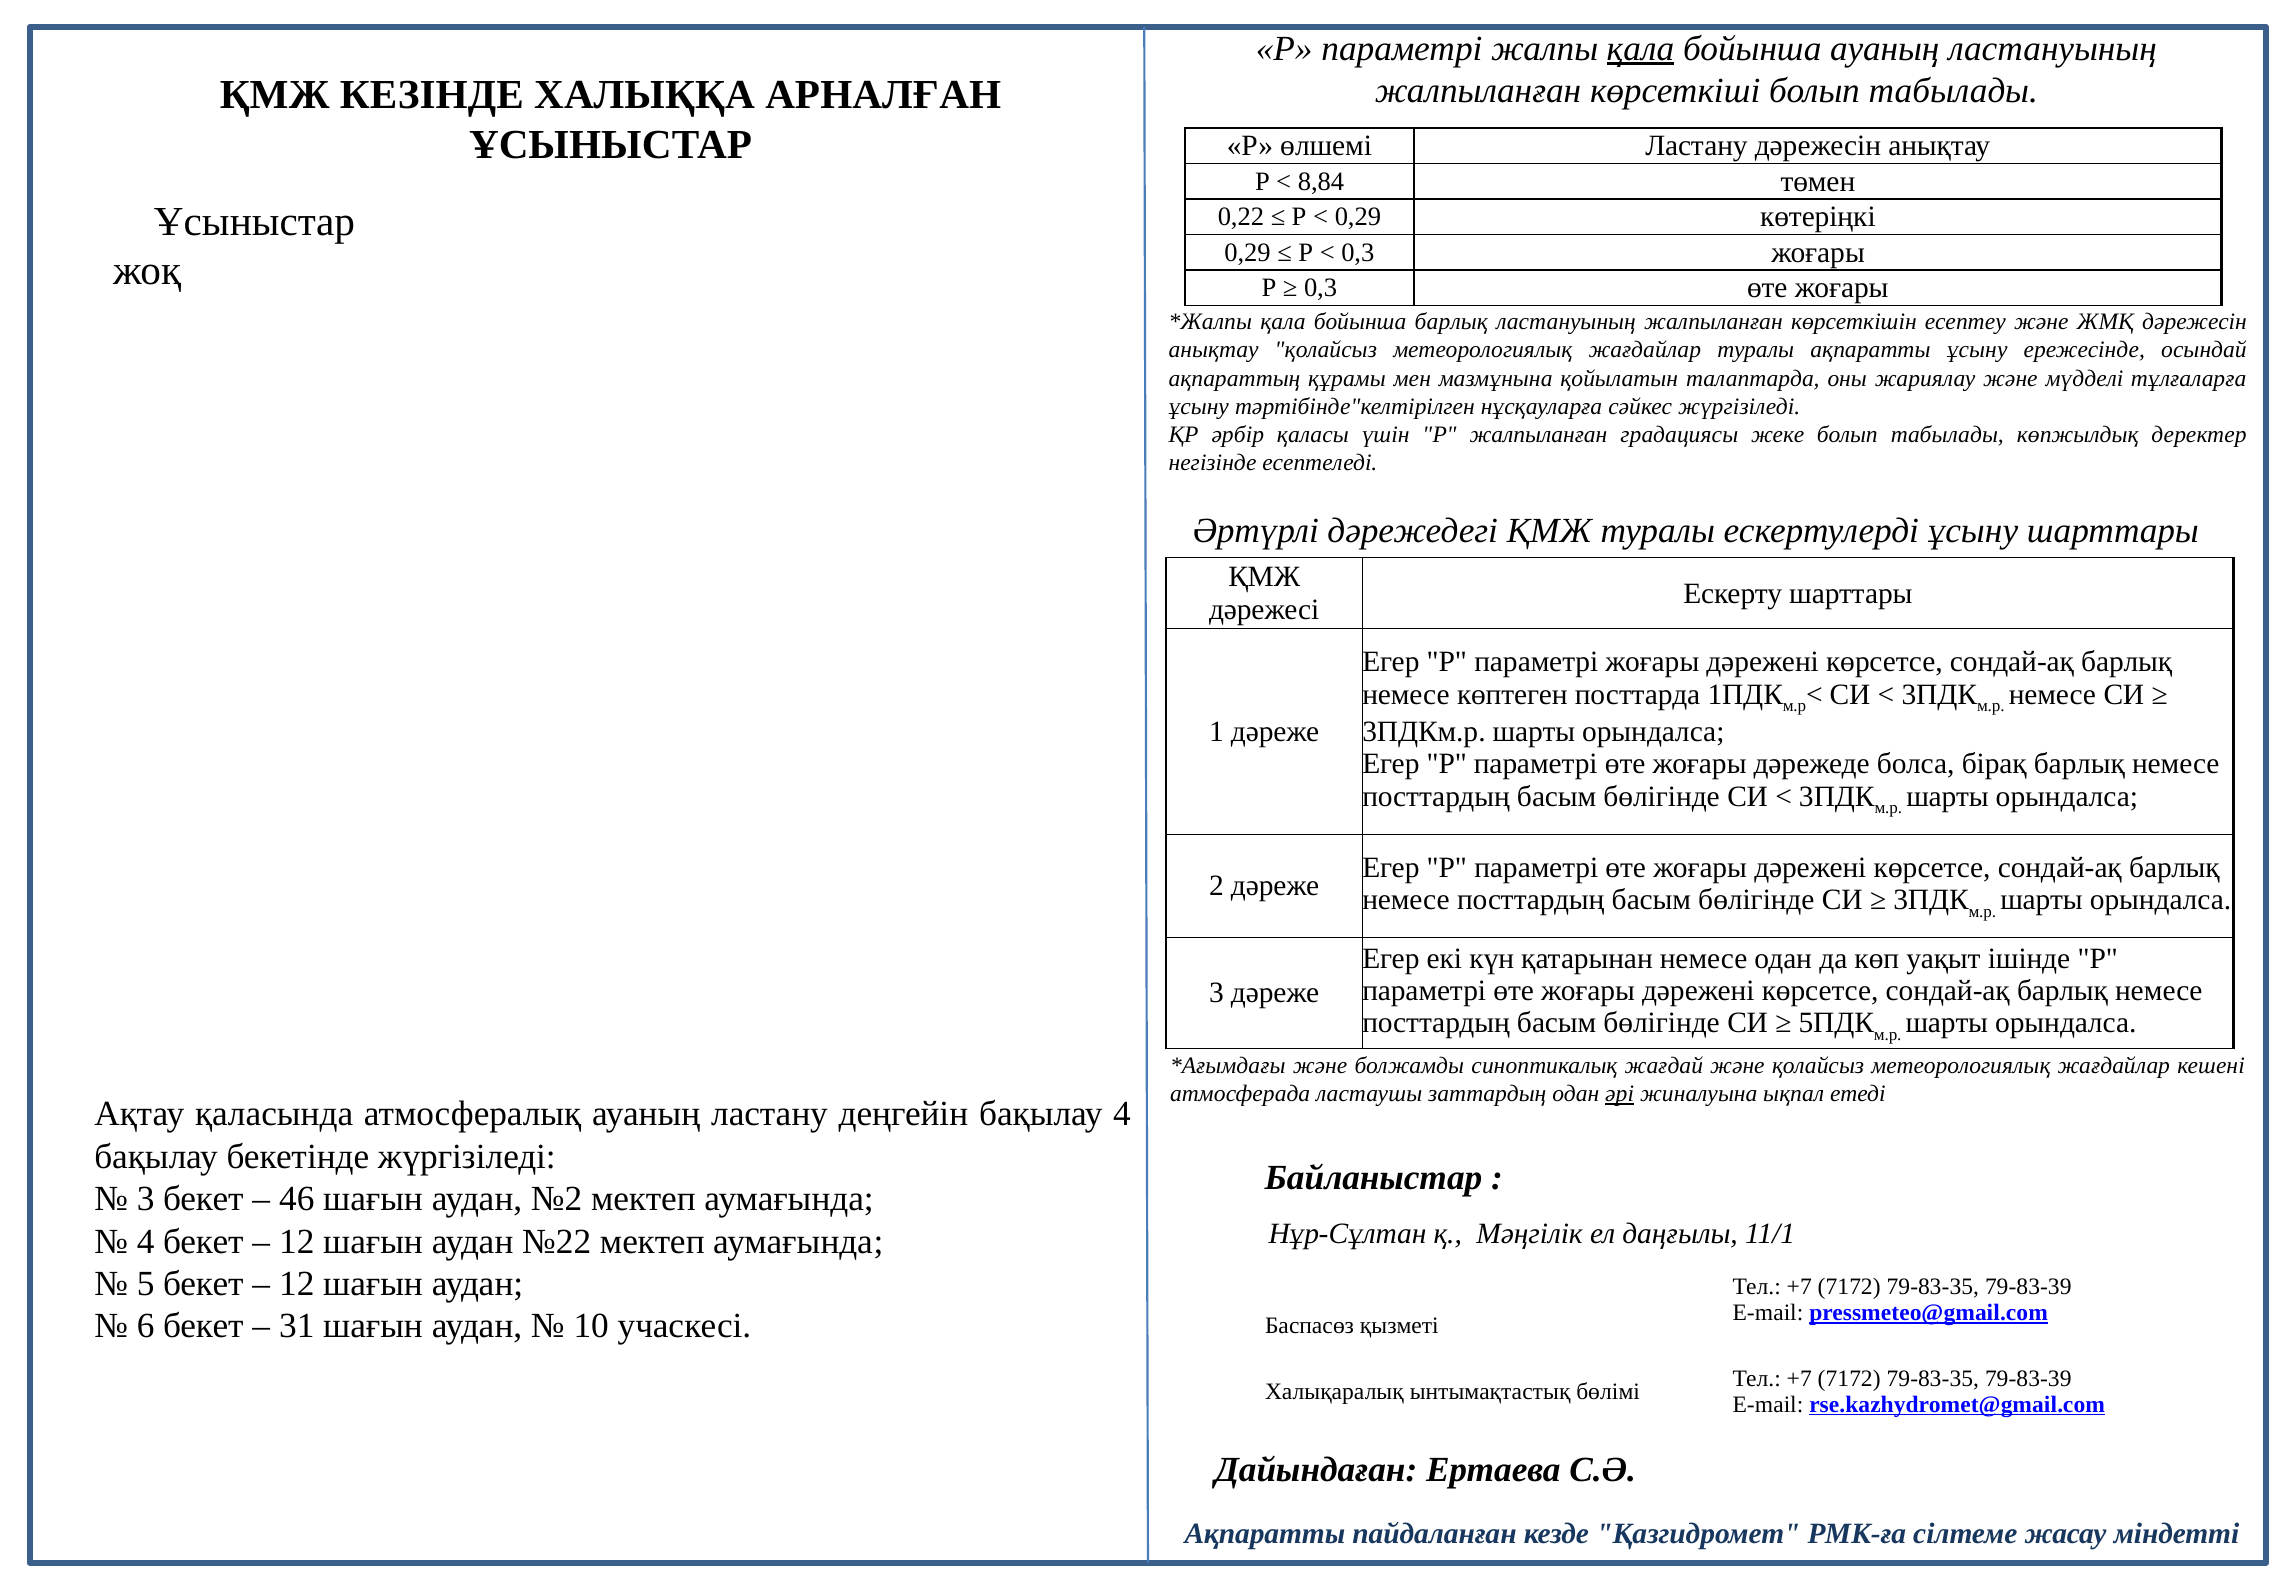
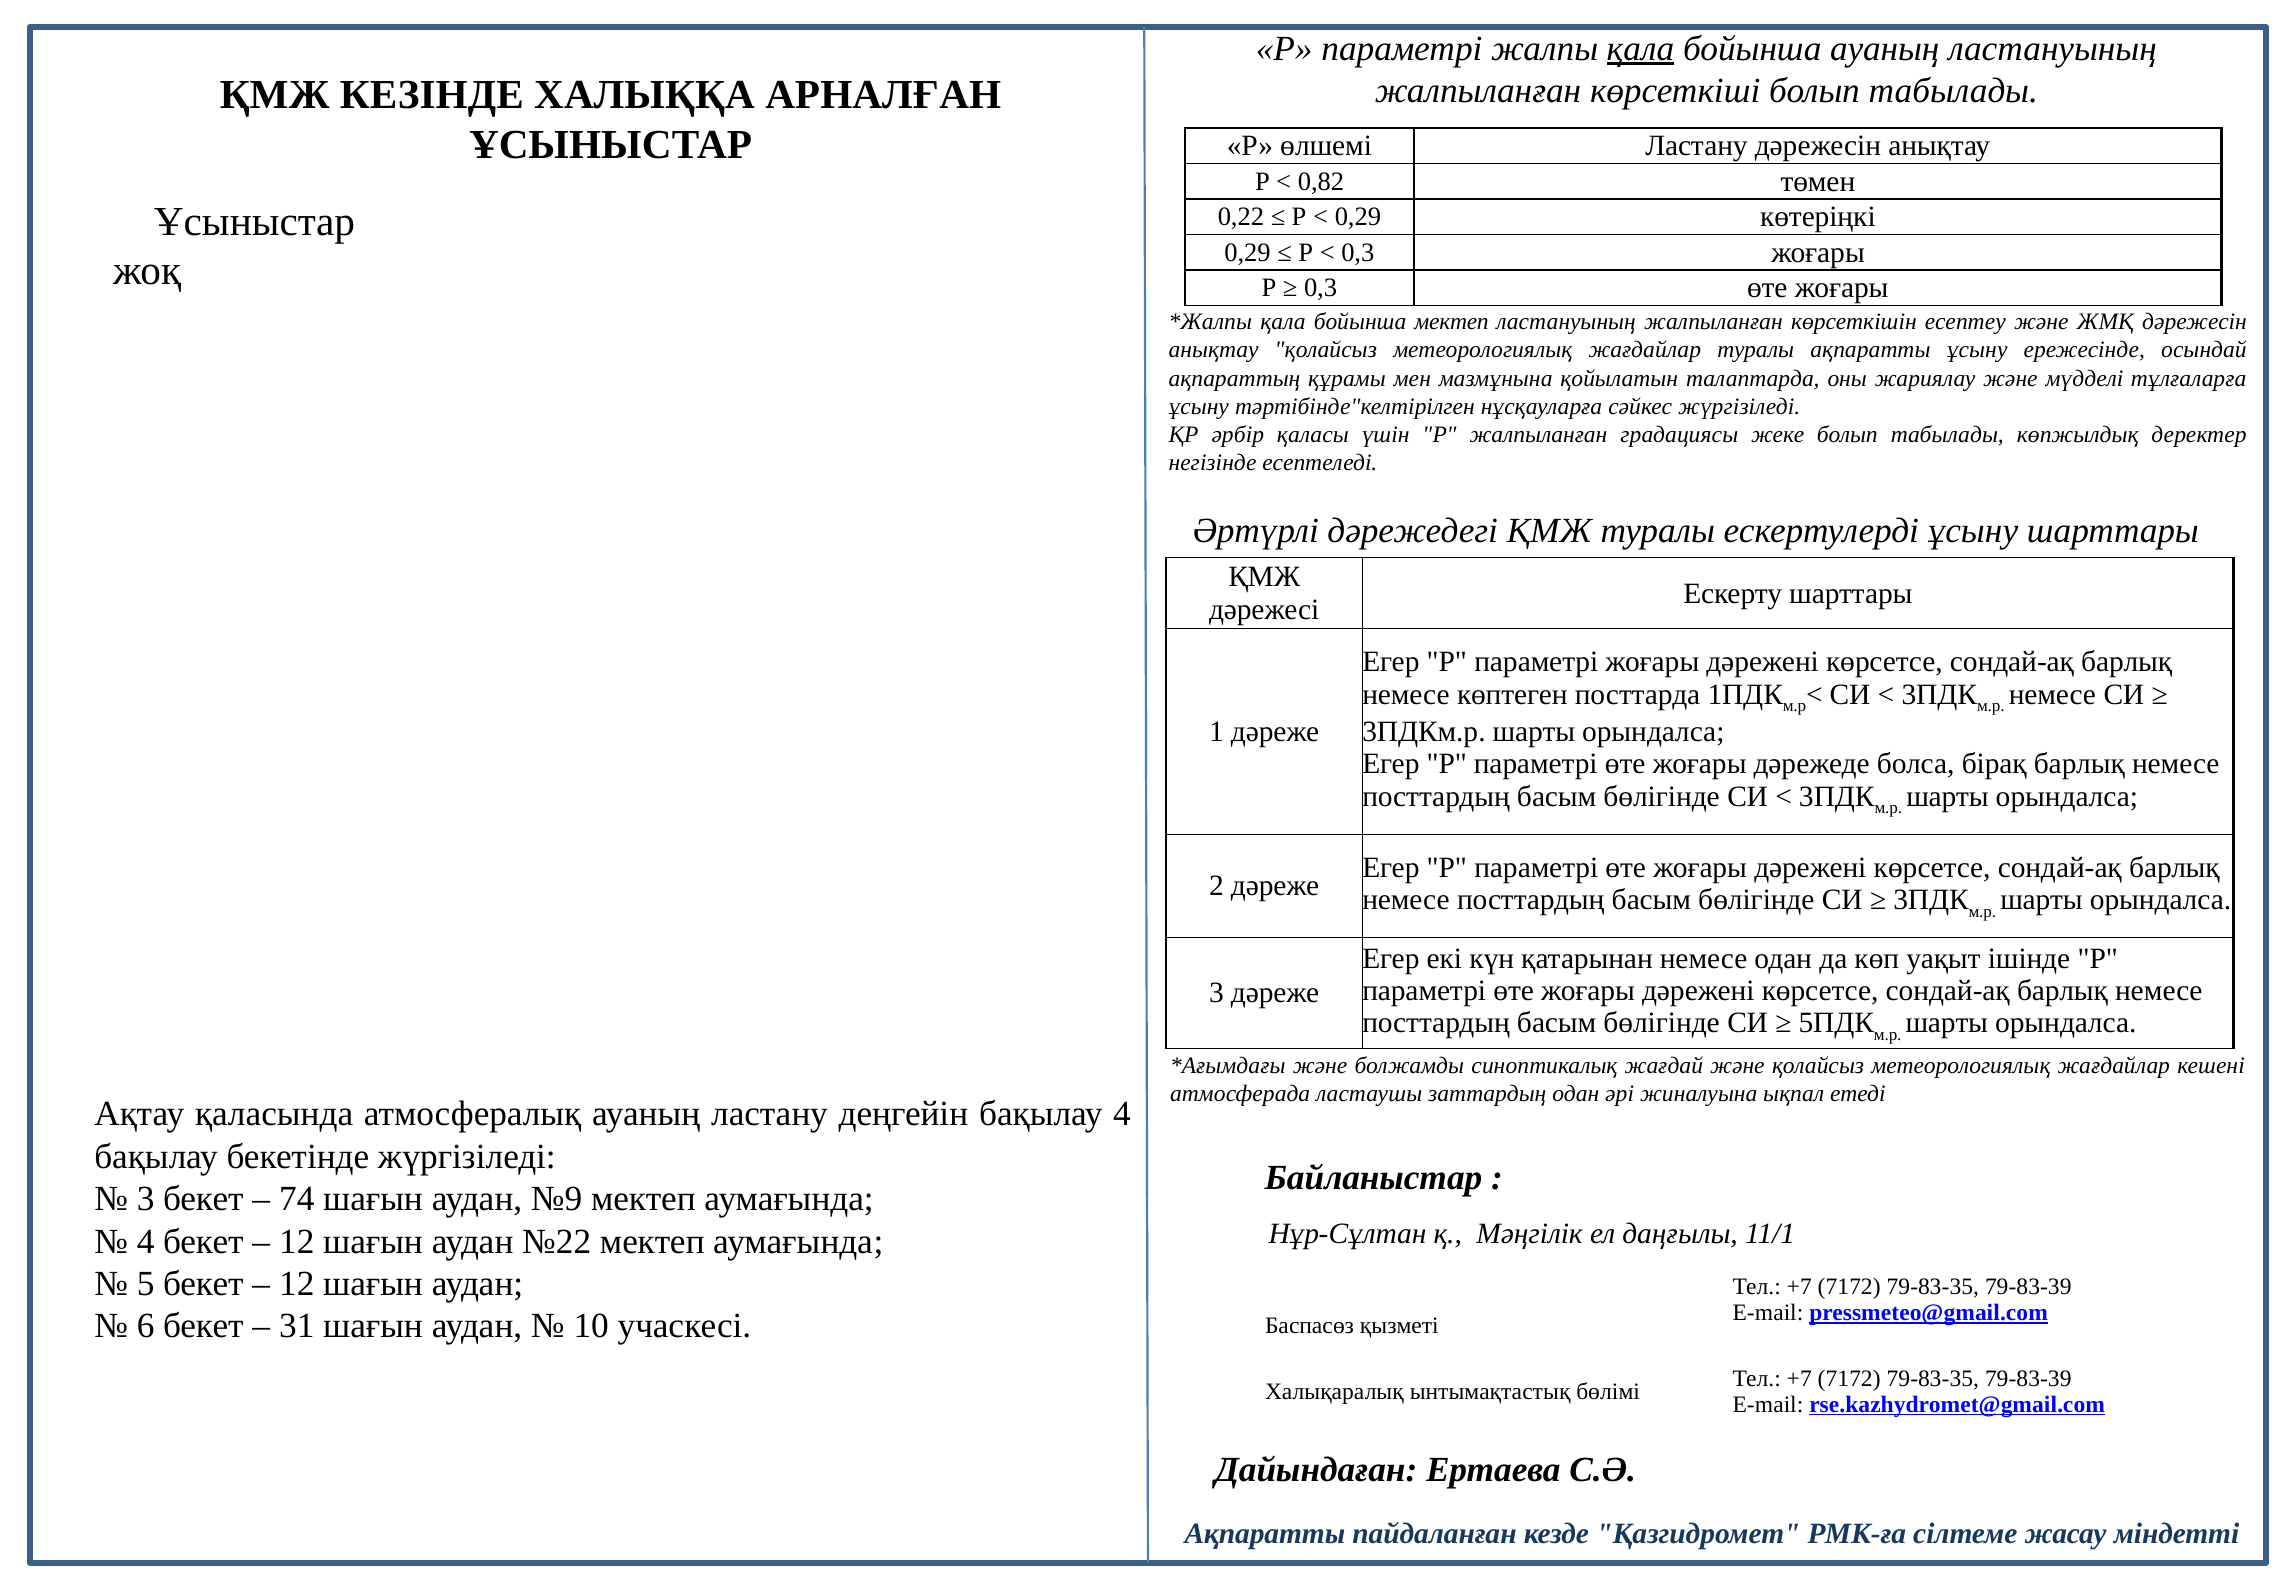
8,84: 8,84 -> 0,82 (1321, 181)
бойынша барлық: барлық -> мектеп (1452, 322)
әрі underline: present -> none (1620, 1094)
46: 46 -> 74 (297, 1199)
№2: №2 -> №9 (557, 1199)
